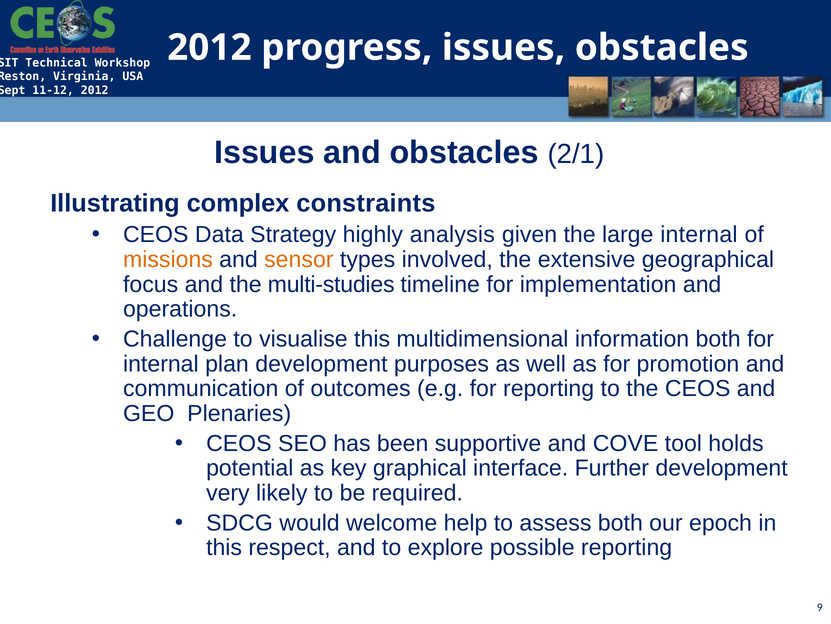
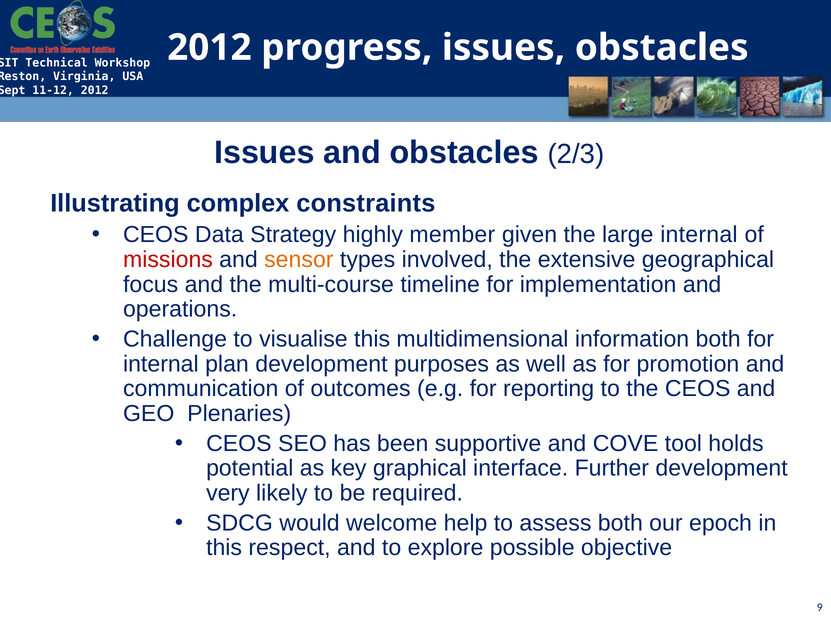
2/1: 2/1 -> 2/3 (576, 154)
analysis: analysis -> member (452, 234)
missions colour: orange -> red (168, 259)
multi-studies: multi-studies -> multi-course (331, 284)
possible reporting: reporting -> objective (627, 547)
